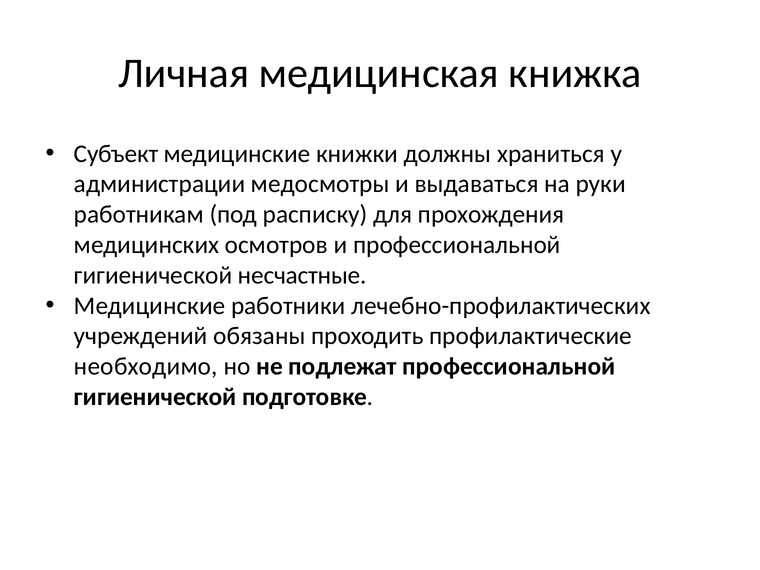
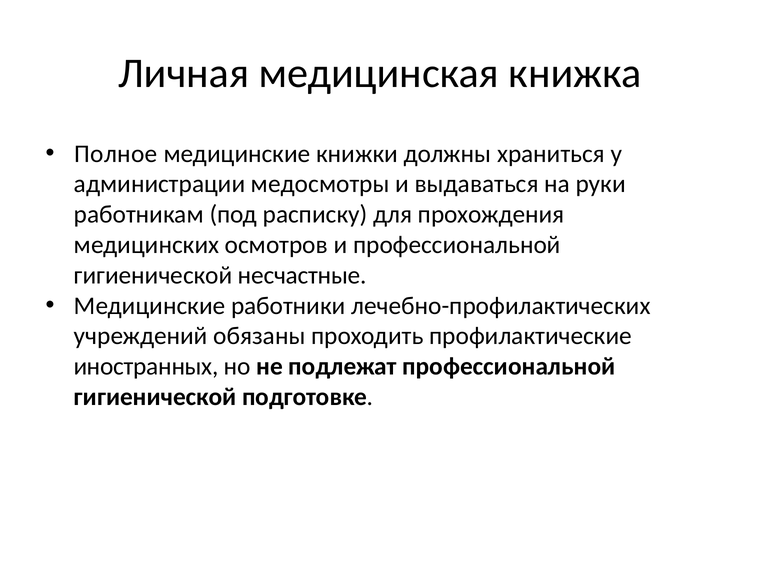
Субъект: Субъект -> Полное (116, 154)
необходимо: необходимо -> иностранных (146, 367)
